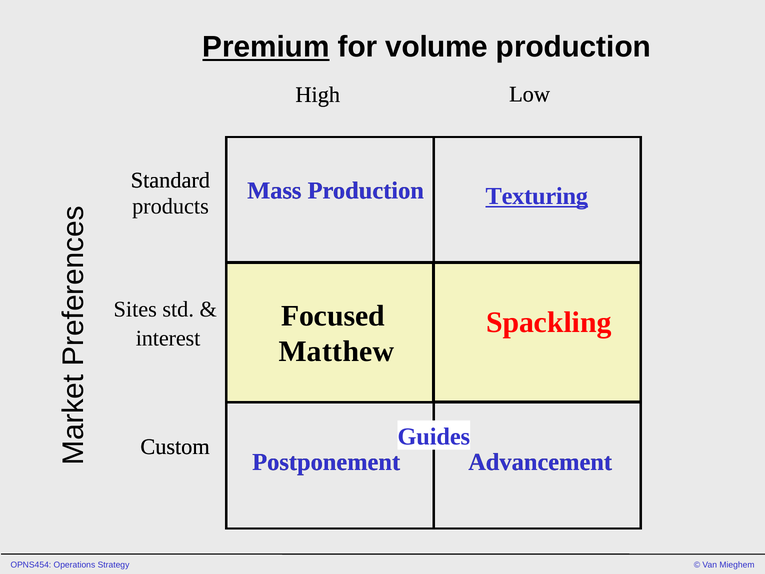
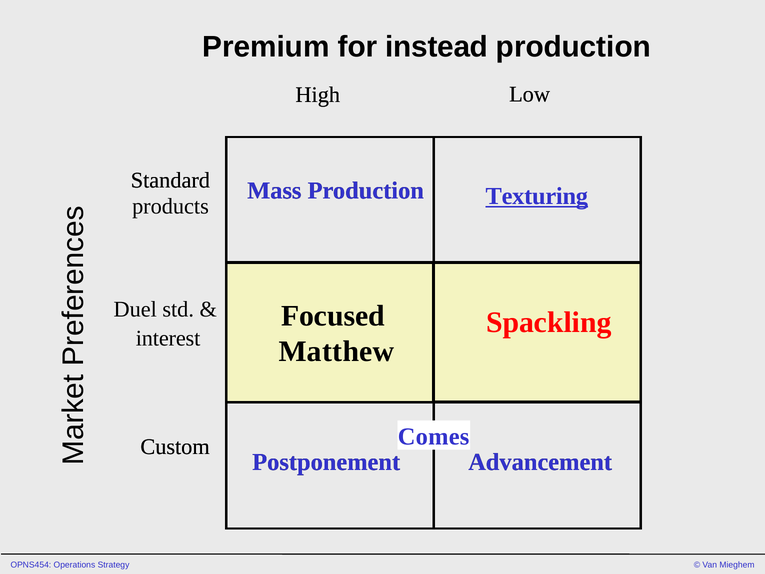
Premium underline: present -> none (266, 47)
volume: volume -> instead (437, 47)
Sites: Sites -> Duel (135, 309)
Guides: Guides -> Comes (434, 437)
